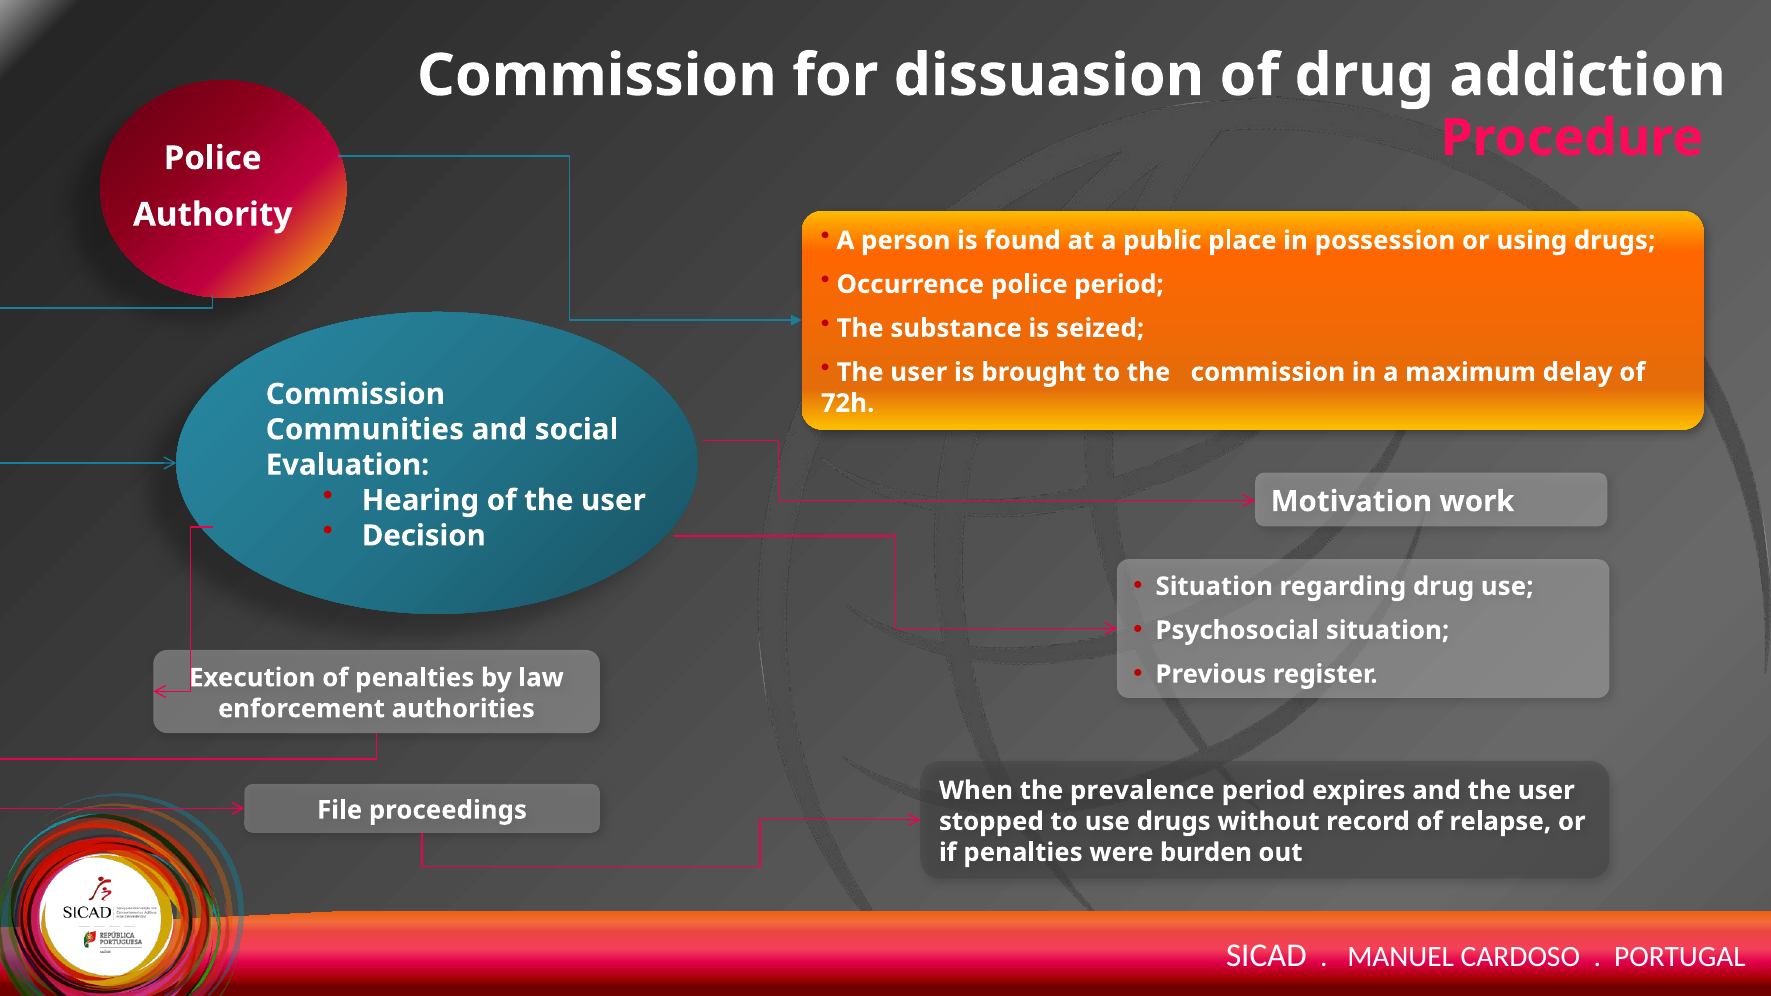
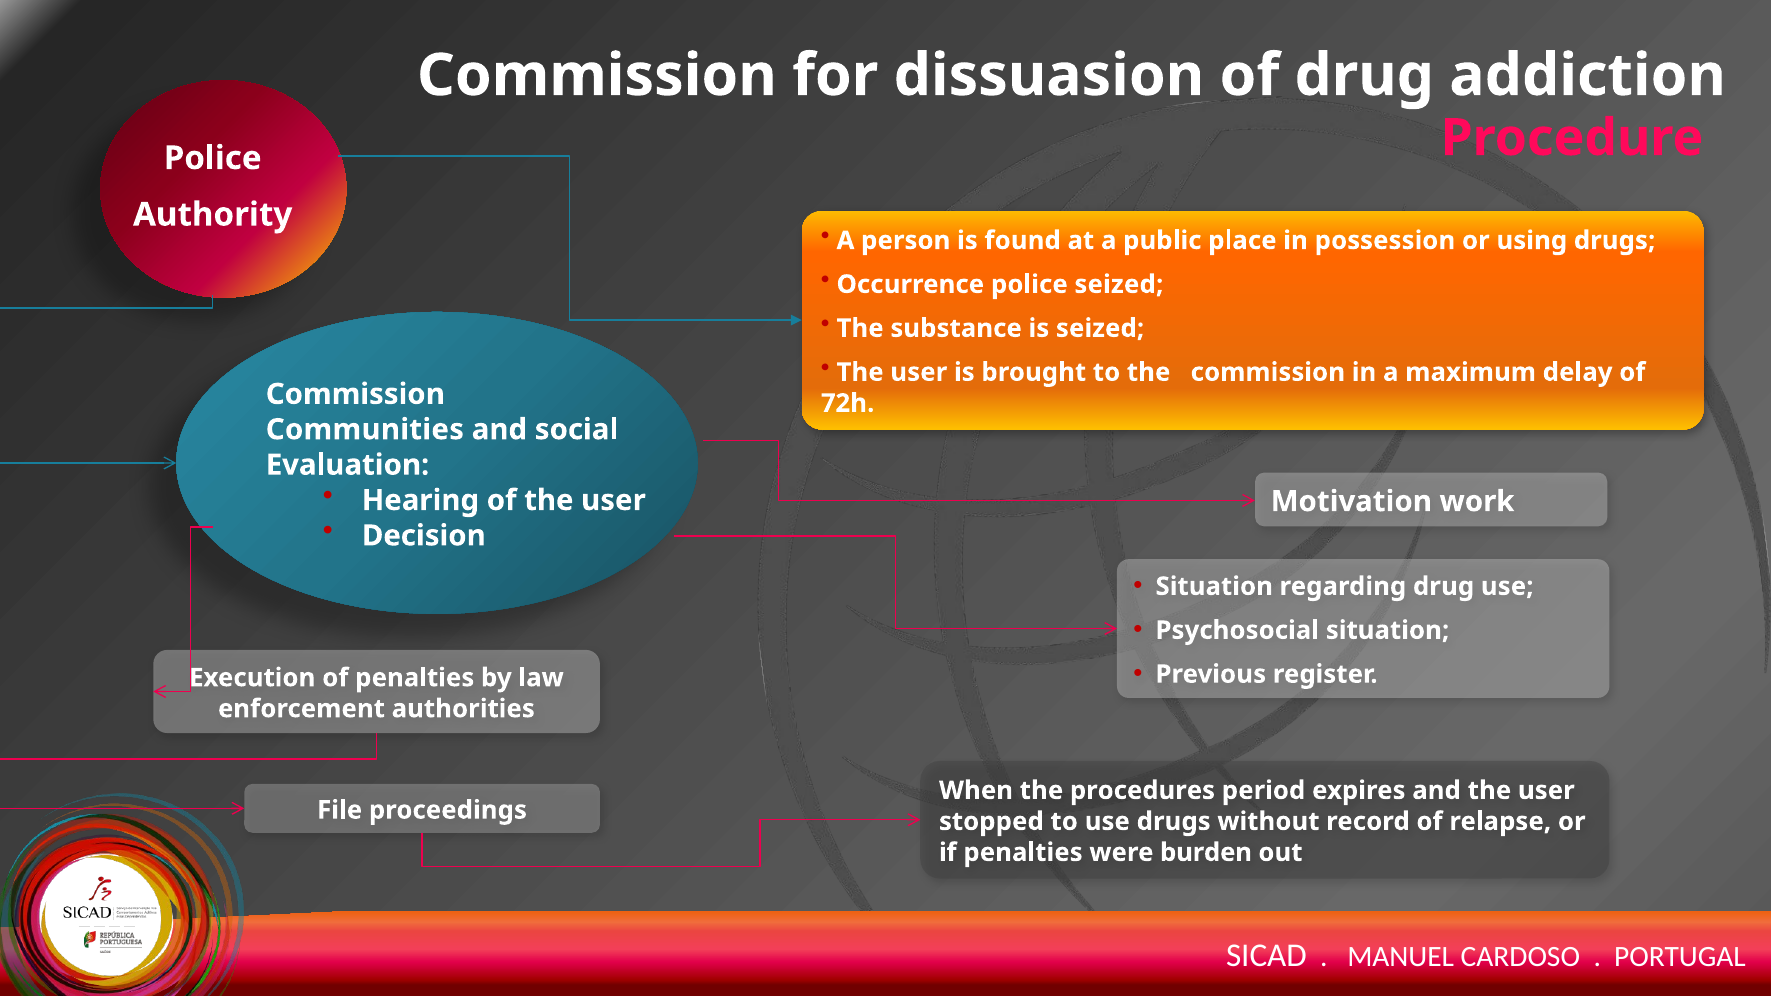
police period: period -> seized (1119, 285)
prevalence: prevalence -> procedures (1142, 791)
